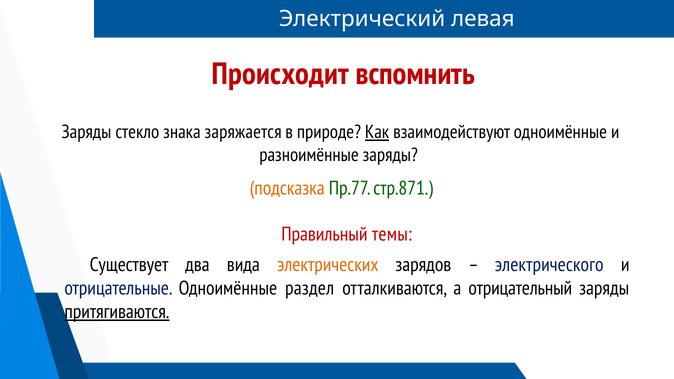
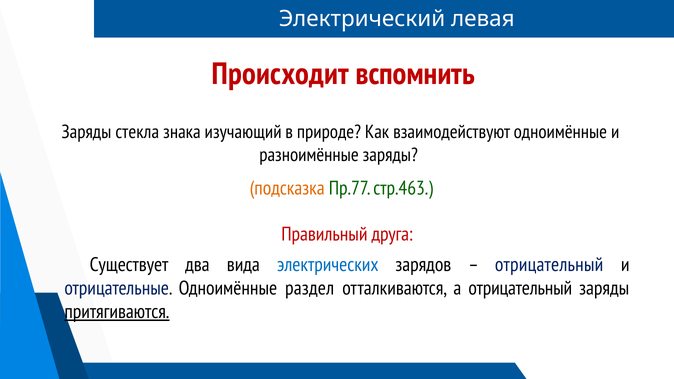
стекло: стекло -> стекла (137, 132)
заряжается: заряжается -> изучающий (243, 132)
Как underline: present -> none (377, 132)
стр.871: стр.871 -> стр.463 (403, 188)
темы: темы -> друга (392, 234)
электрических colour: orange -> blue (328, 265)
электрического: электрического -> отрицательный (549, 265)
